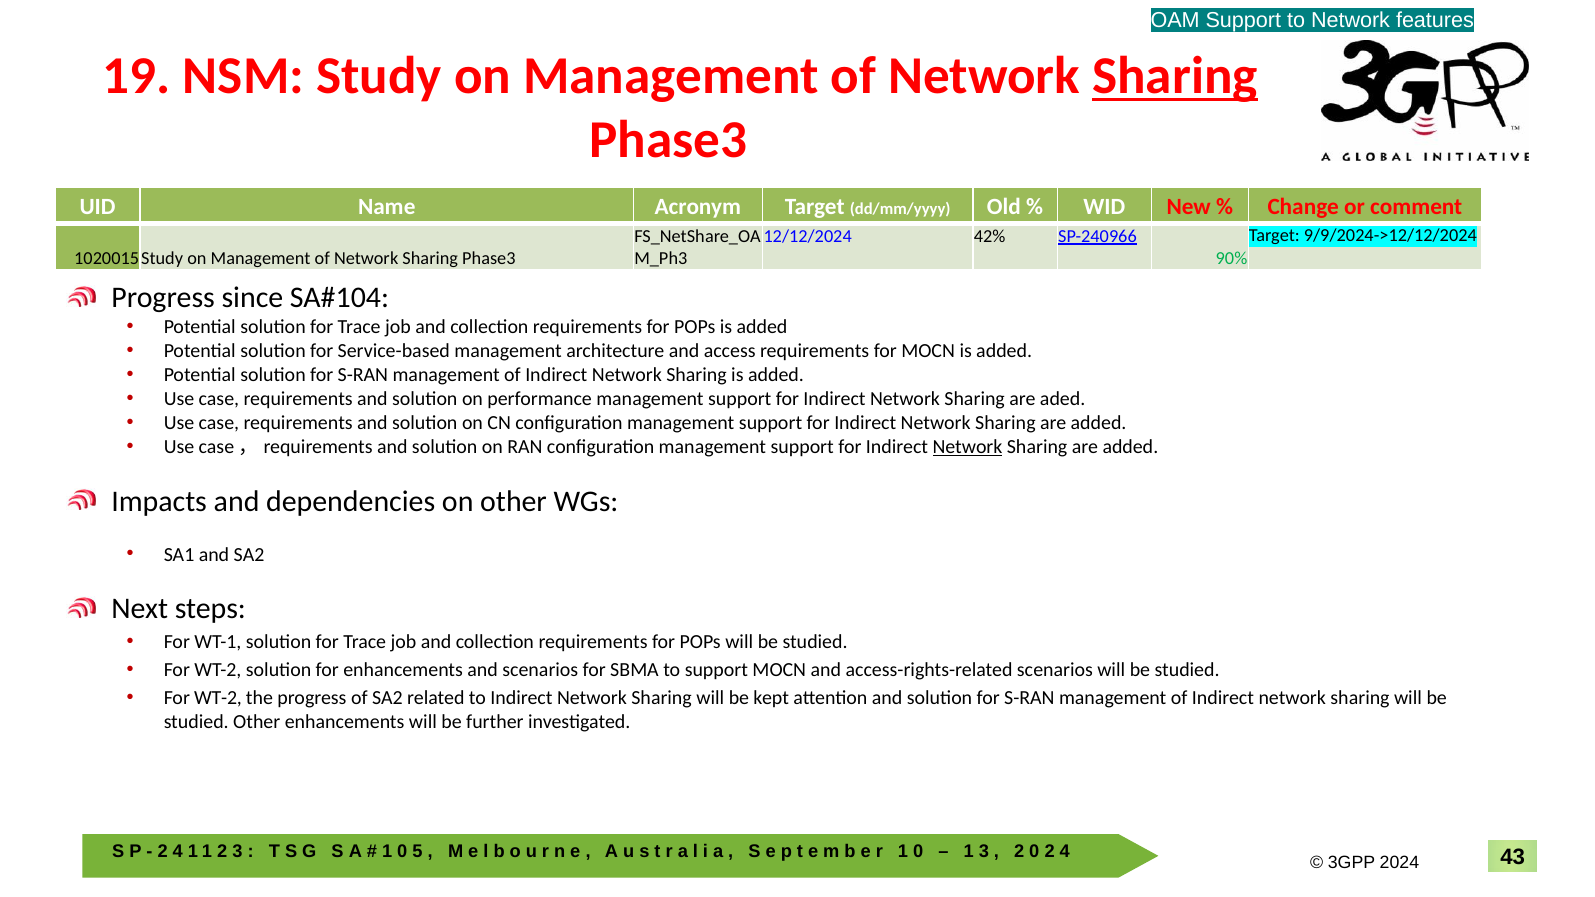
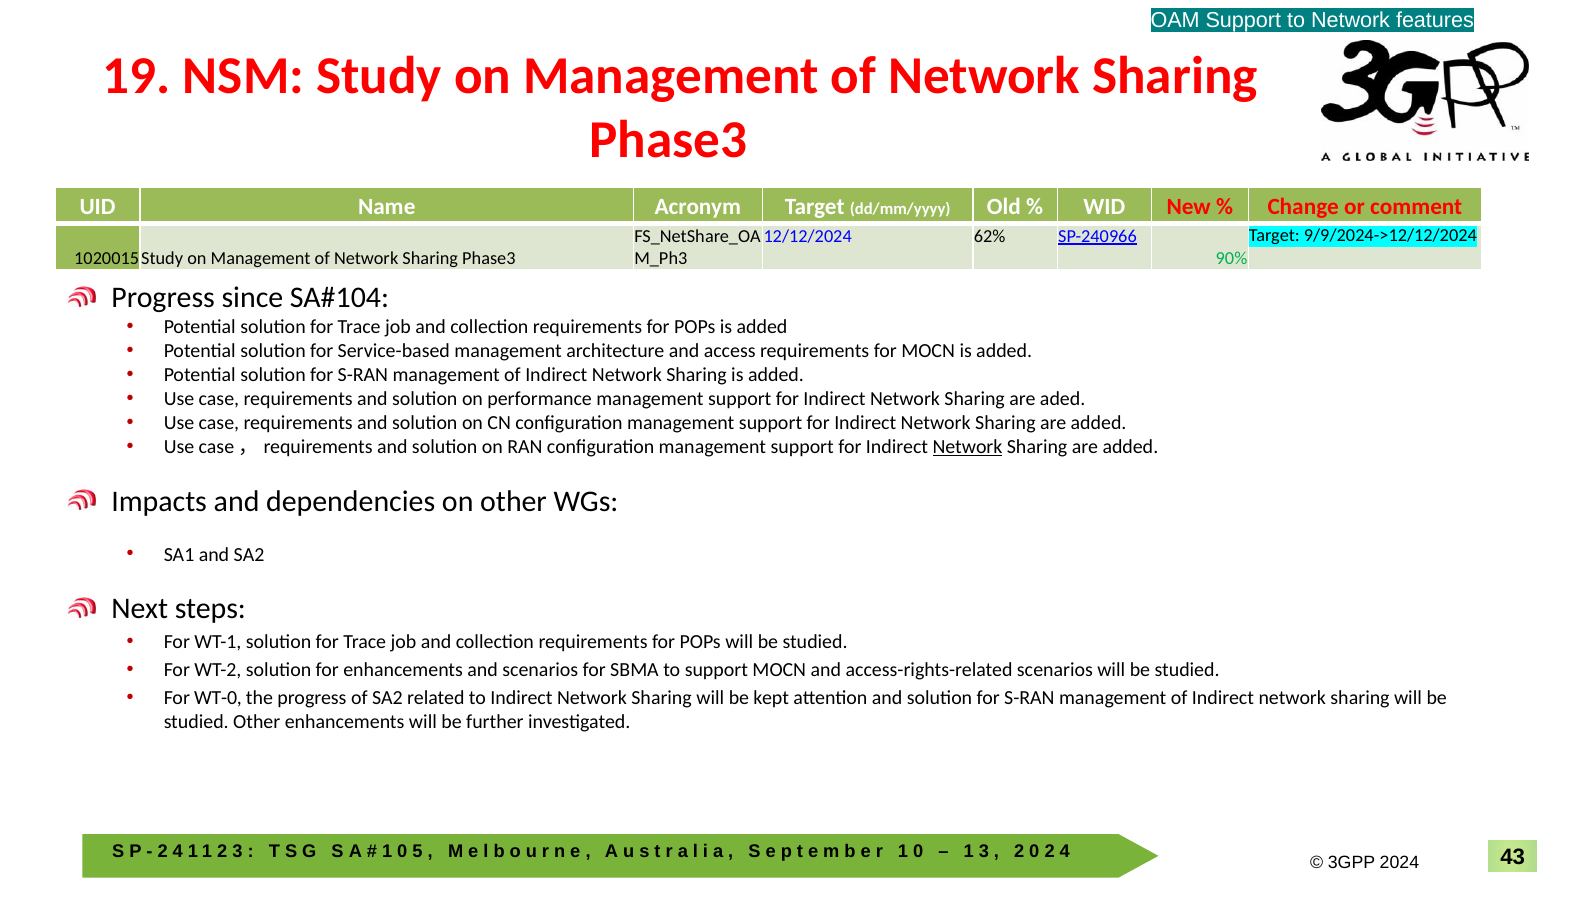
Sharing underline: present -> none (1175, 76)
42%: 42% -> 62% (990, 236)
WT-2: WT-2 -> WT-0 (218, 698)
